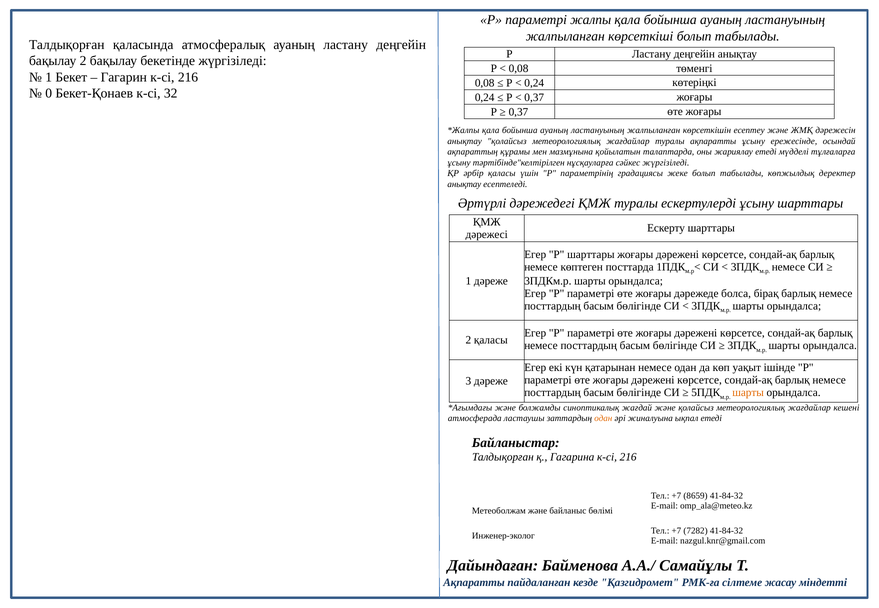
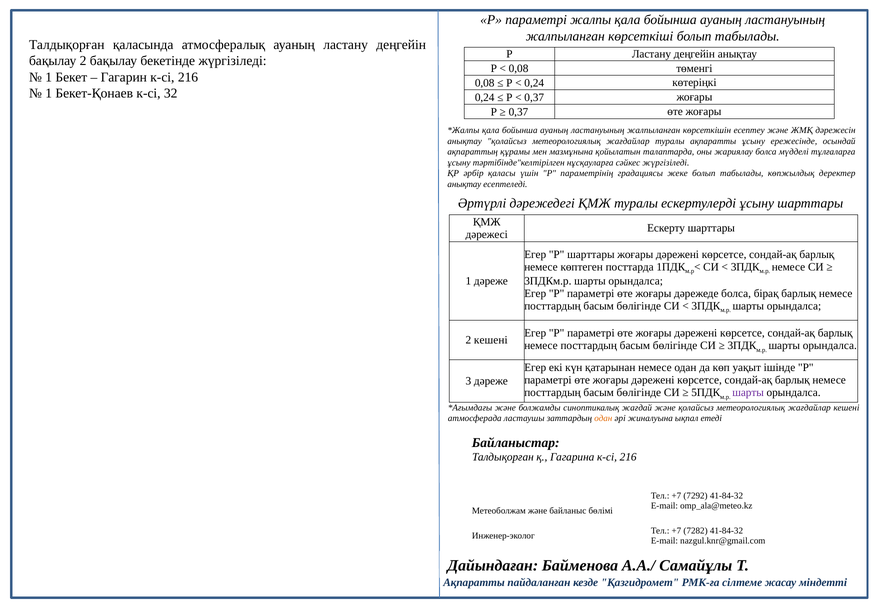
0: 0 -> 1 (49, 93)
жариялау етеді: етеді -> болса (766, 152)
2 қаласы: қаласы -> кешені (491, 340)
шарты colour: orange -> purple (748, 393)
8659: 8659 -> 7292 (696, 496)
